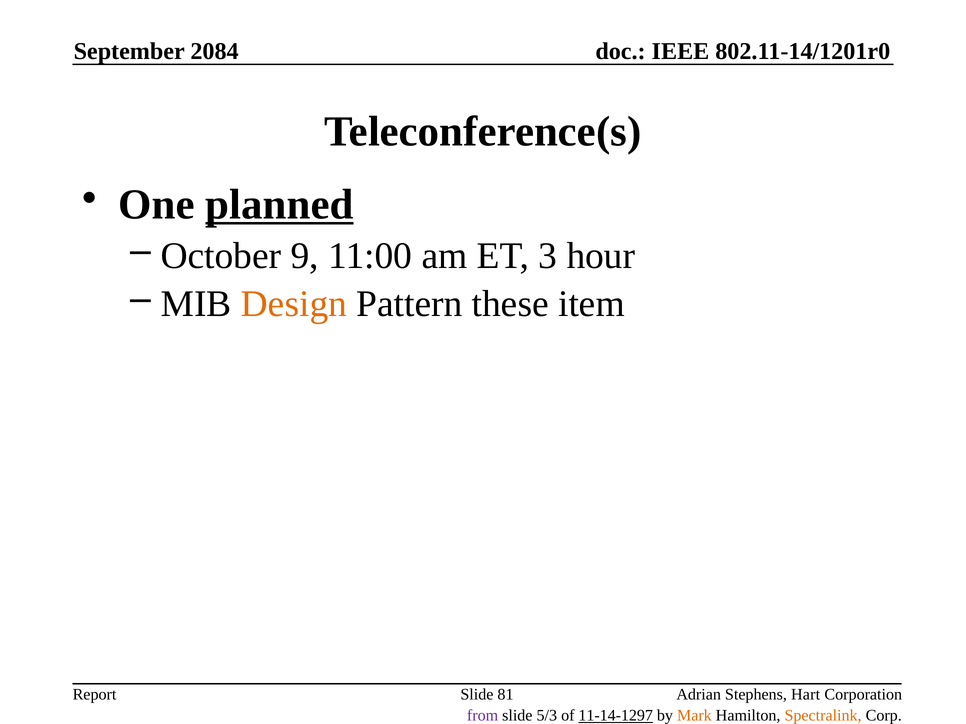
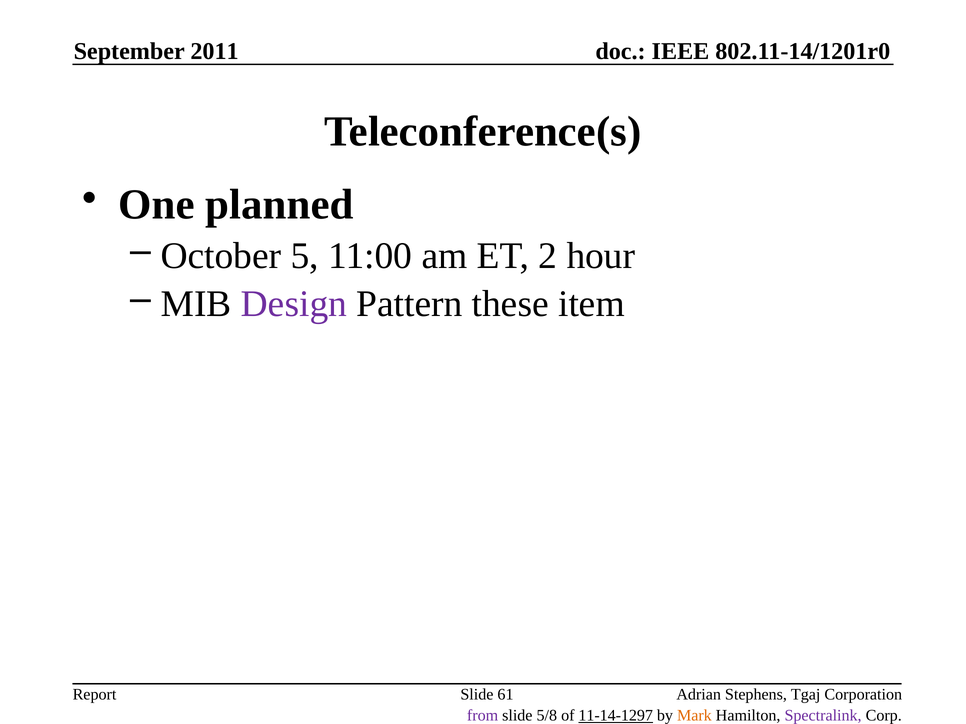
2084: 2084 -> 2011 (215, 52)
planned underline: present -> none (279, 205)
9: 9 -> 5 (305, 256)
3: 3 -> 2 (548, 256)
Design colour: orange -> purple (294, 304)
Hart: Hart -> Tgaj (806, 695)
81: 81 -> 61 (506, 695)
5/3: 5/3 -> 5/8 (547, 716)
Spectralink colour: orange -> purple (823, 716)
